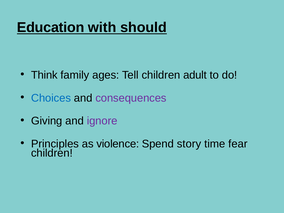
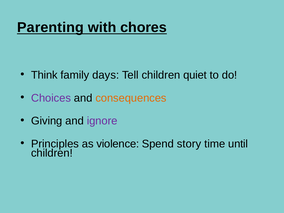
Education: Education -> Parenting (50, 28)
should: should -> chores (144, 28)
ages: ages -> days (106, 75)
adult: adult -> quiet (195, 75)
Choices colour: blue -> purple (51, 98)
consequences colour: purple -> orange (131, 98)
fear: fear -> until (238, 144)
